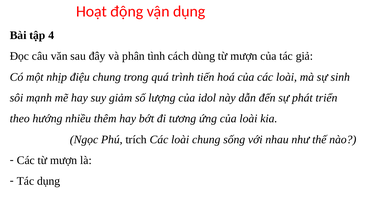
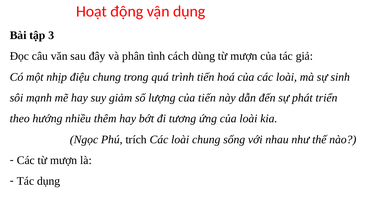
4: 4 -> 3 (51, 35)
của idol: idol -> tiến (207, 98)
